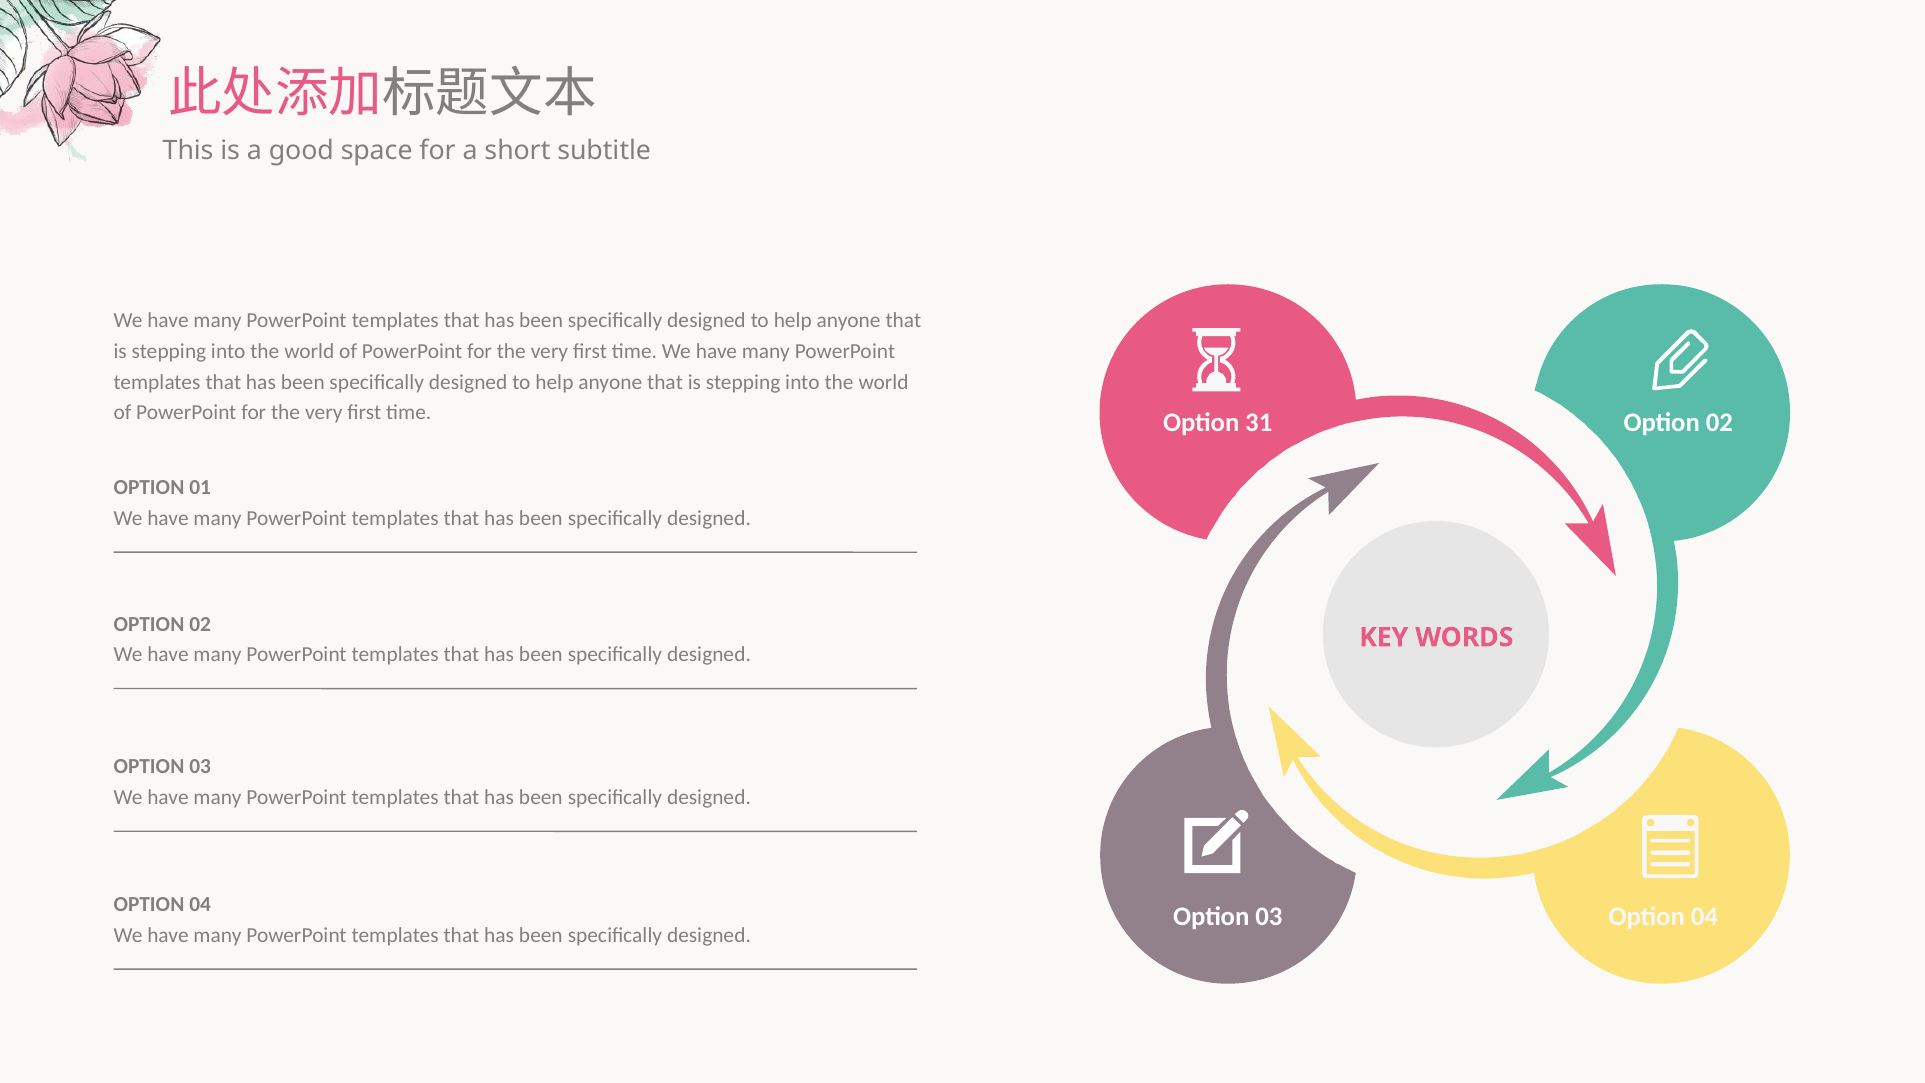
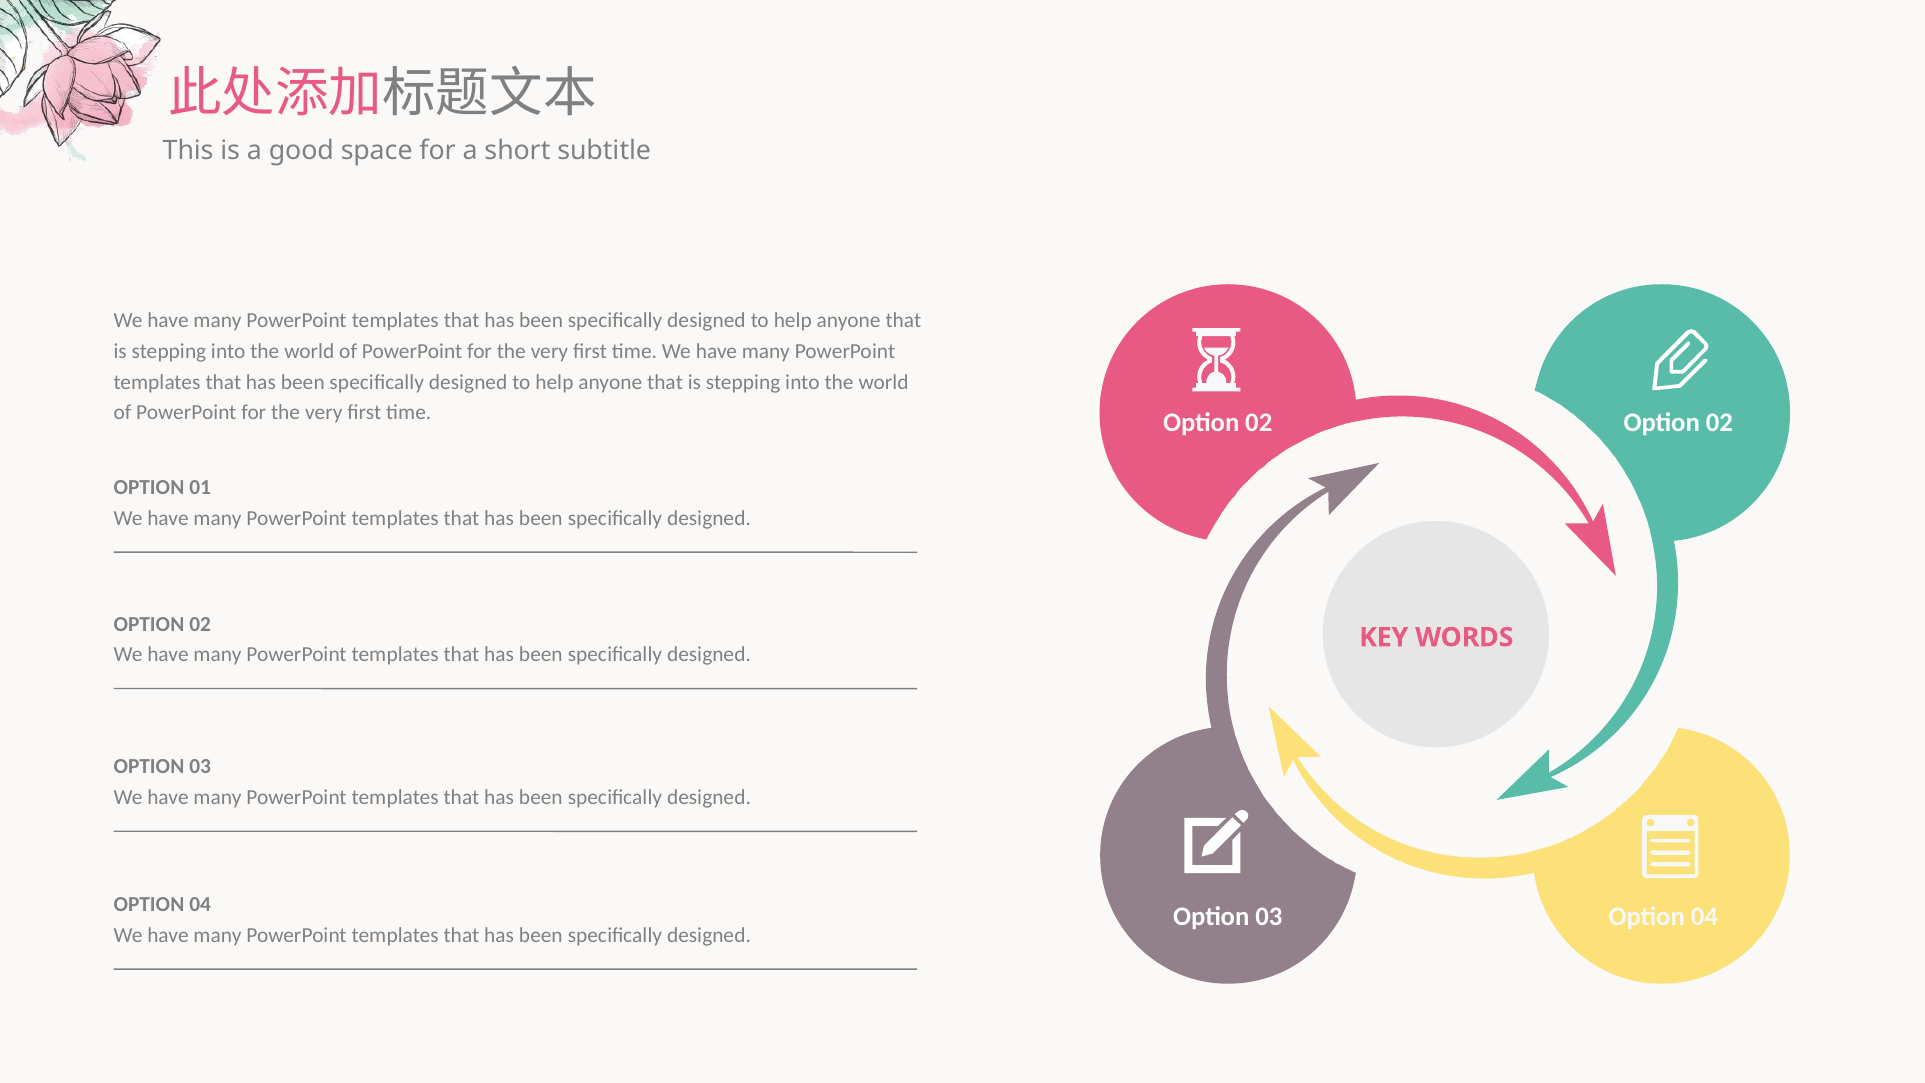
31: 31 -> 02 (1259, 423)
